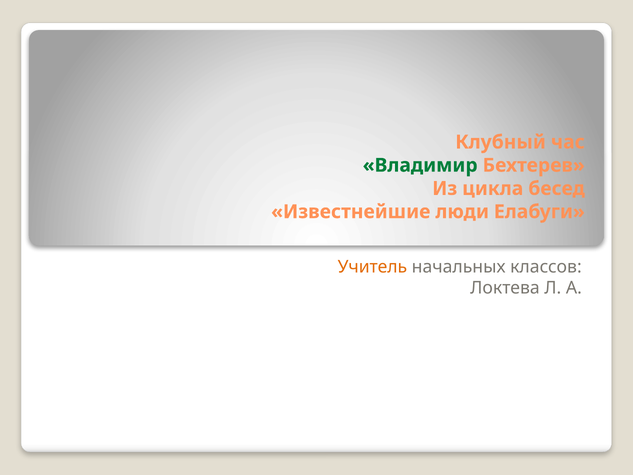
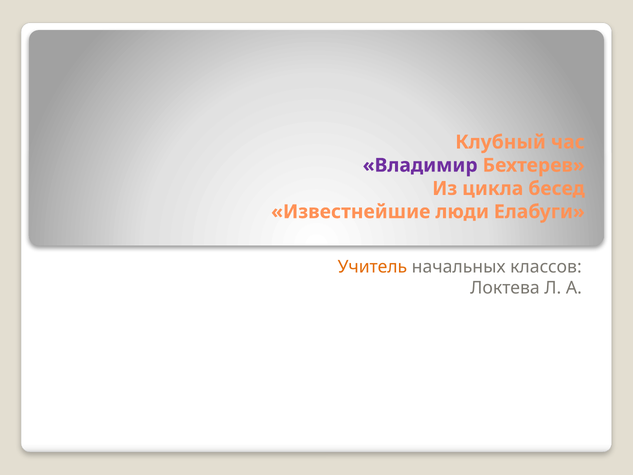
Владимир colour: green -> purple (420, 165)
